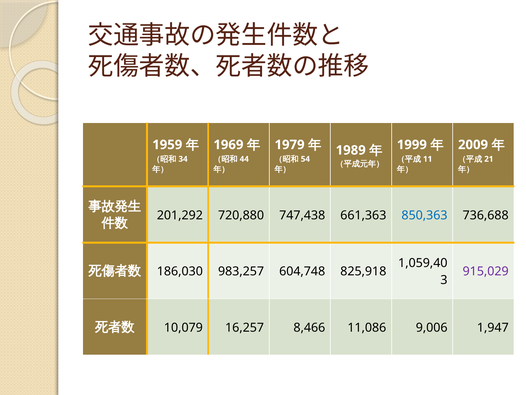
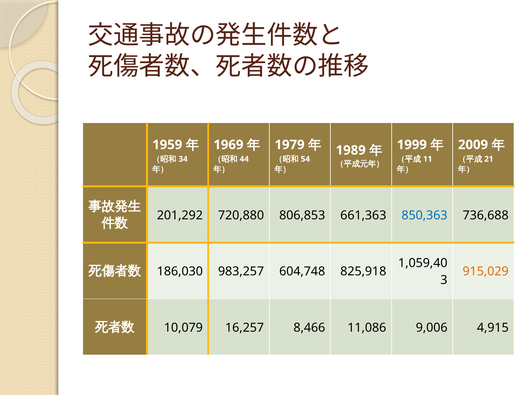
747,438: 747,438 -> 806,853 (302, 215)
915,029 colour: purple -> orange (486, 271)
1,947: 1,947 -> 4,915 (493, 327)
